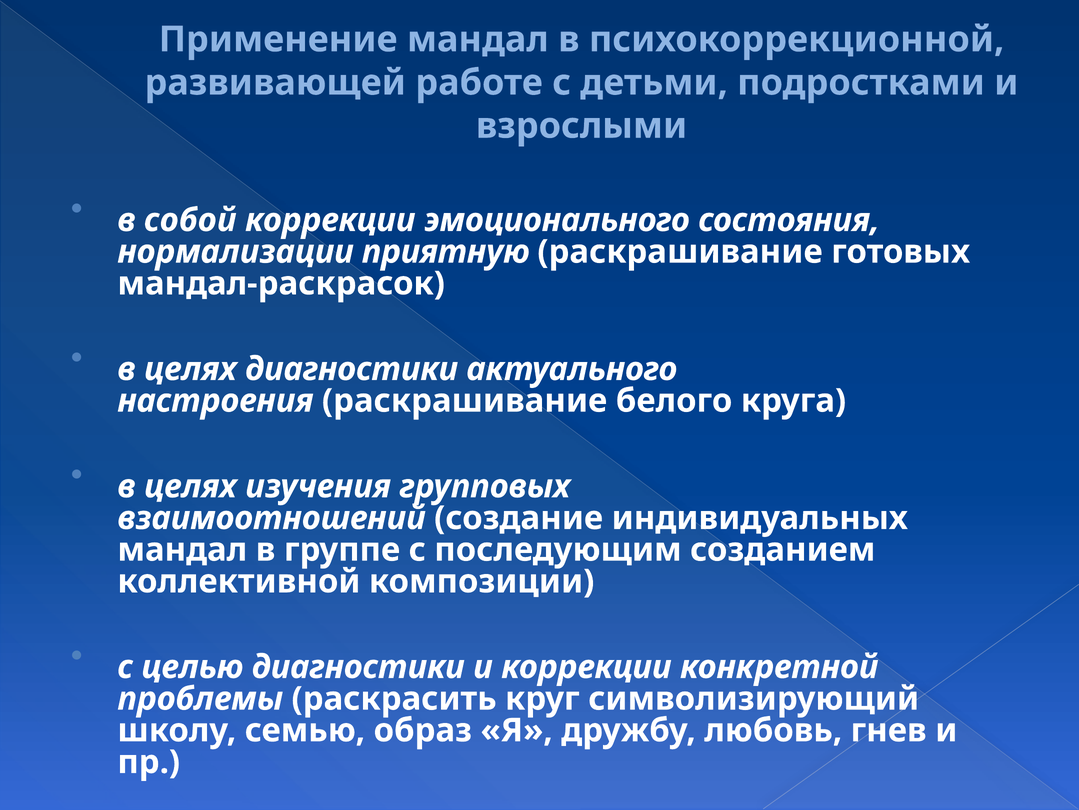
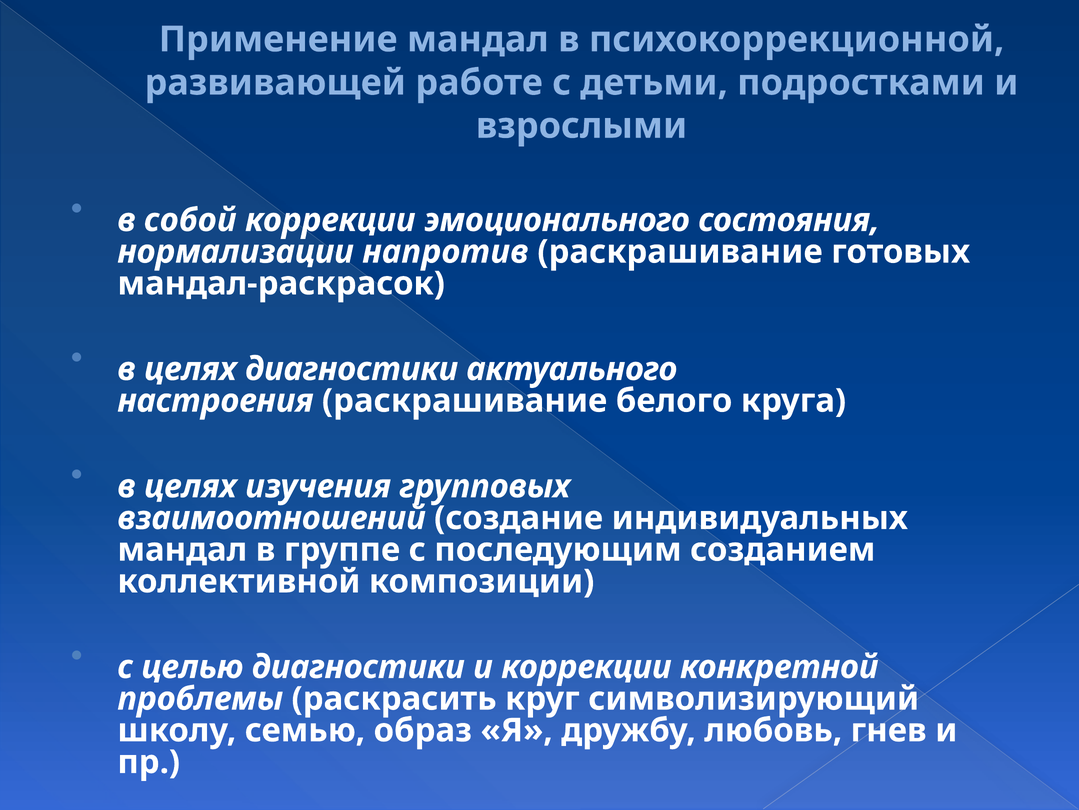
приятную: приятную -> напротив (445, 252)
